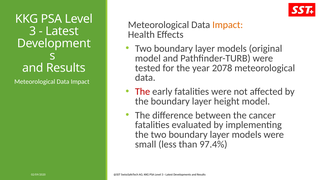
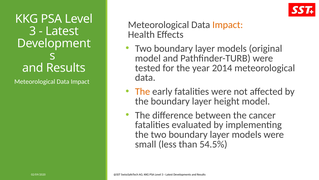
2078: 2078 -> 2014 (222, 68)
The colour: red -> orange (143, 91)
97.4%: 97.4% -> 54.5% (213, 144)
